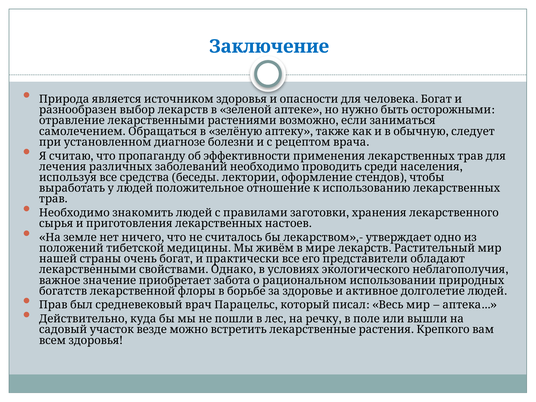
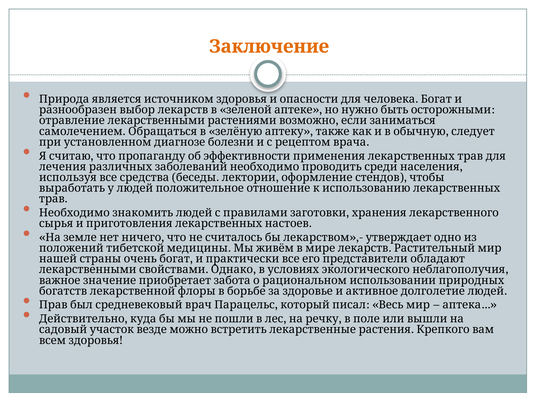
Заключение colour: blue -> orange (269, 46)
